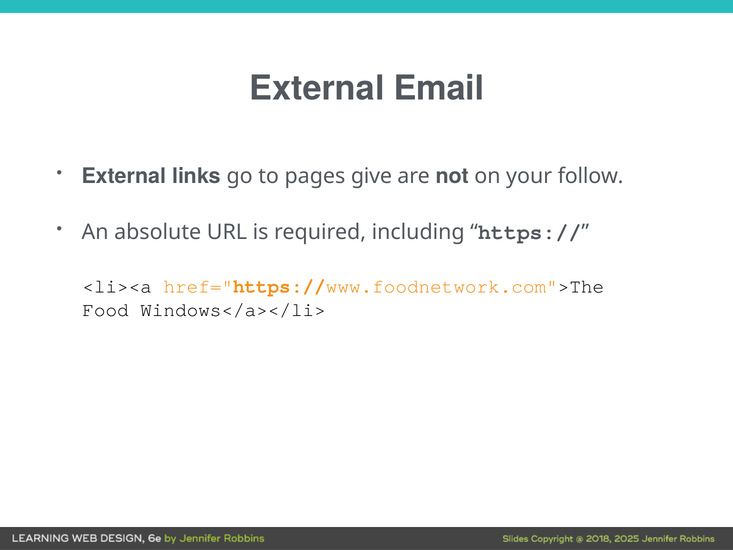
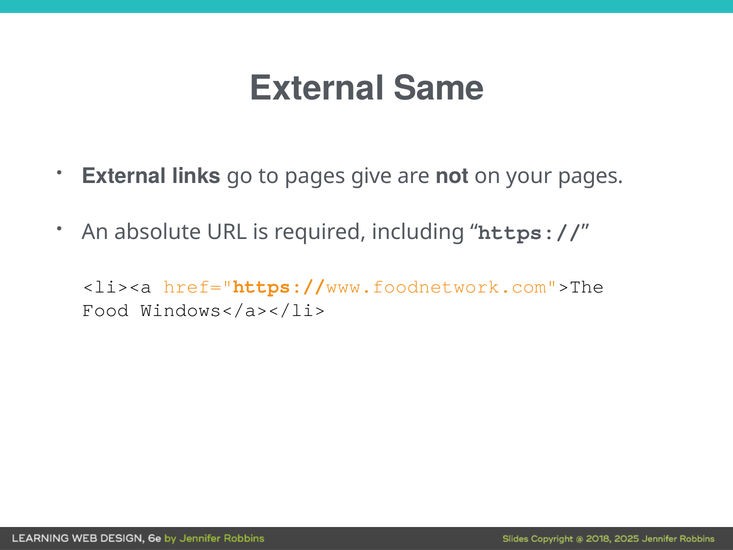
Email: Email -> Same (439, 88)
your follow: follow -> pages (591, 176)
